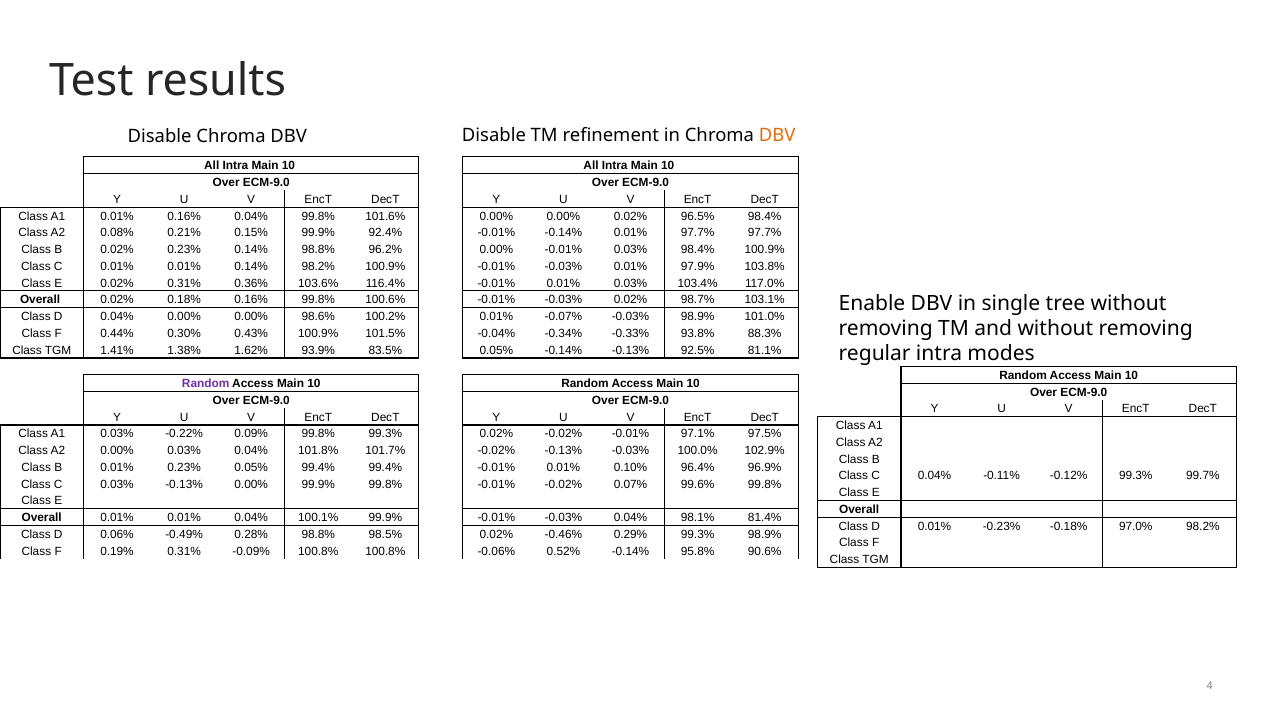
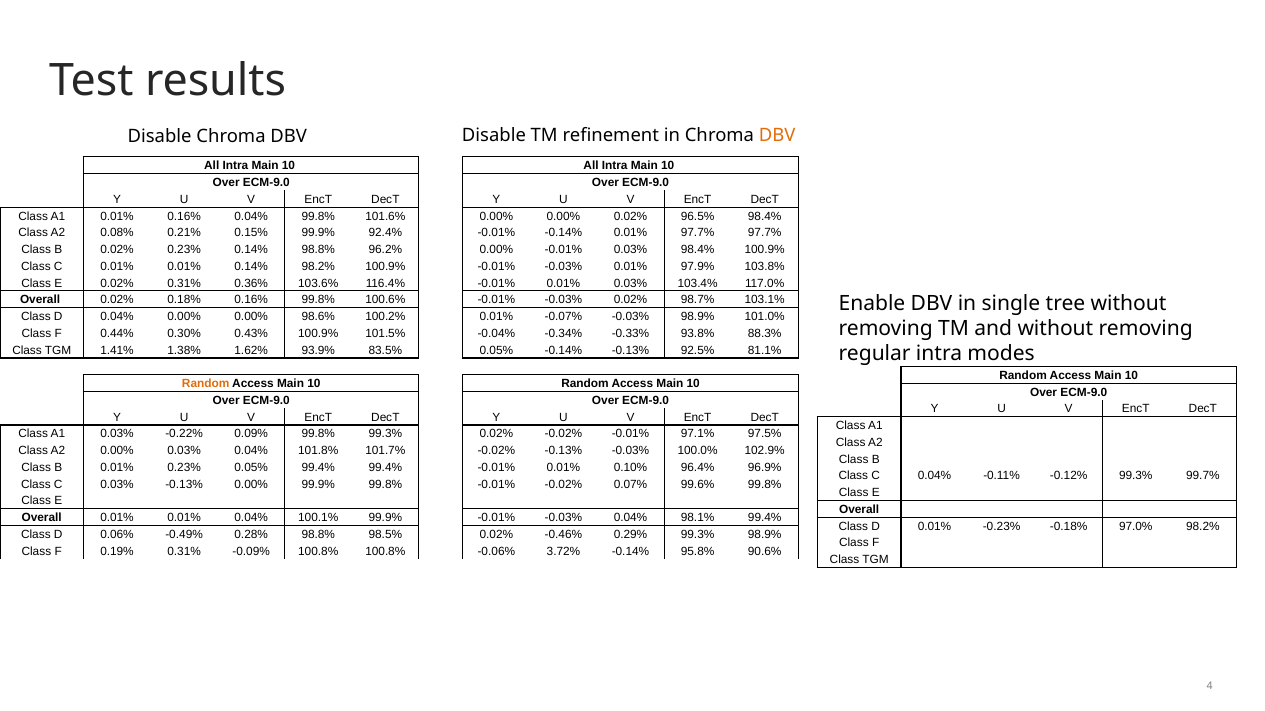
Random colour: purple -> orange (206, 384)
98.1% 81.4%: 81.4% -> 99.4% (765, 518)
0.52%: 0.52% -> 3.72% (563, 552)
